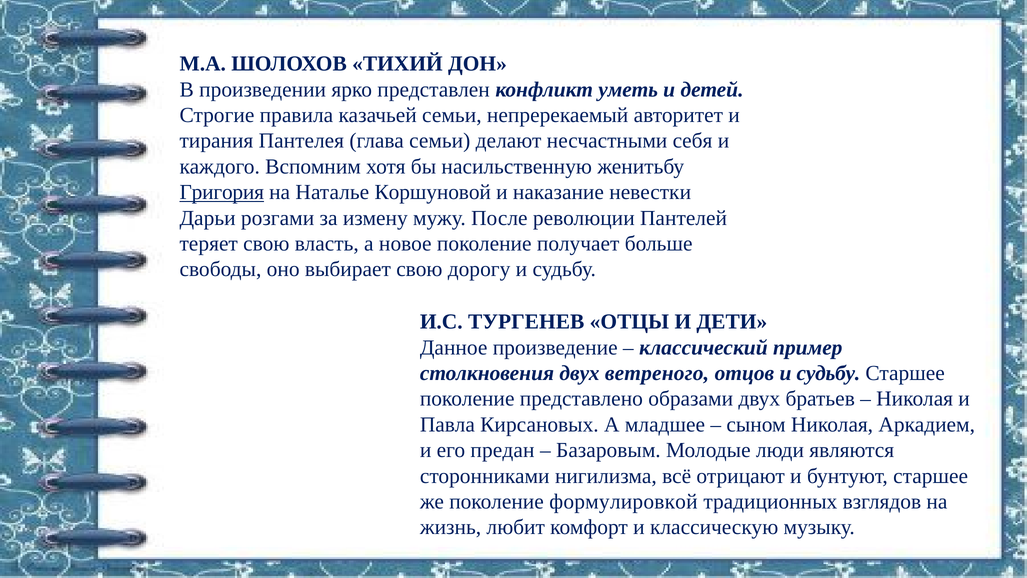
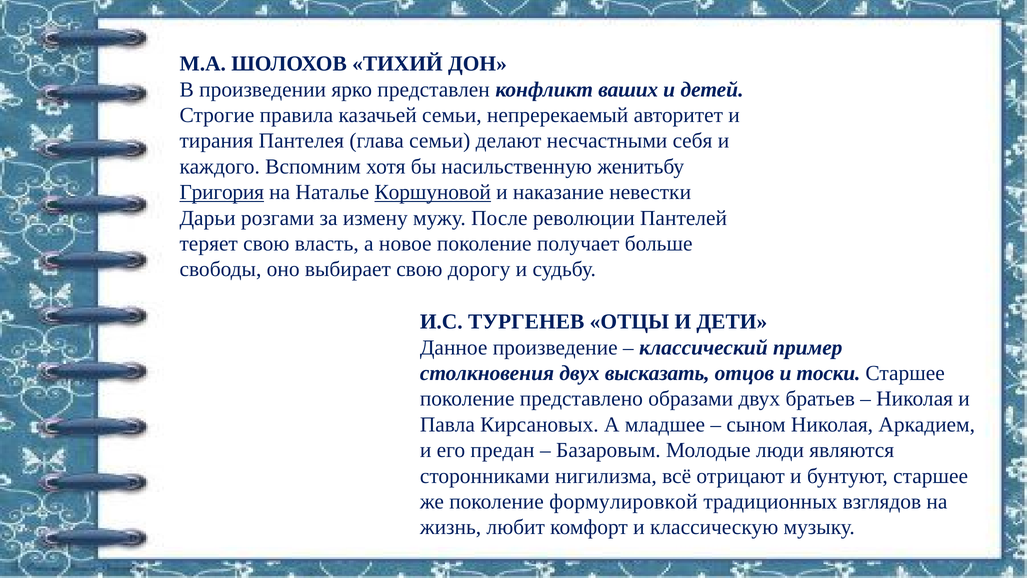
уметь: уметь -> ваших (628, 89)
Коршуновой underline: none -> present (433, 192)
ветреного: ветреного -> высказать (657, 373)
отцов и судьбу: судьбу -> тоски (828, 373)
